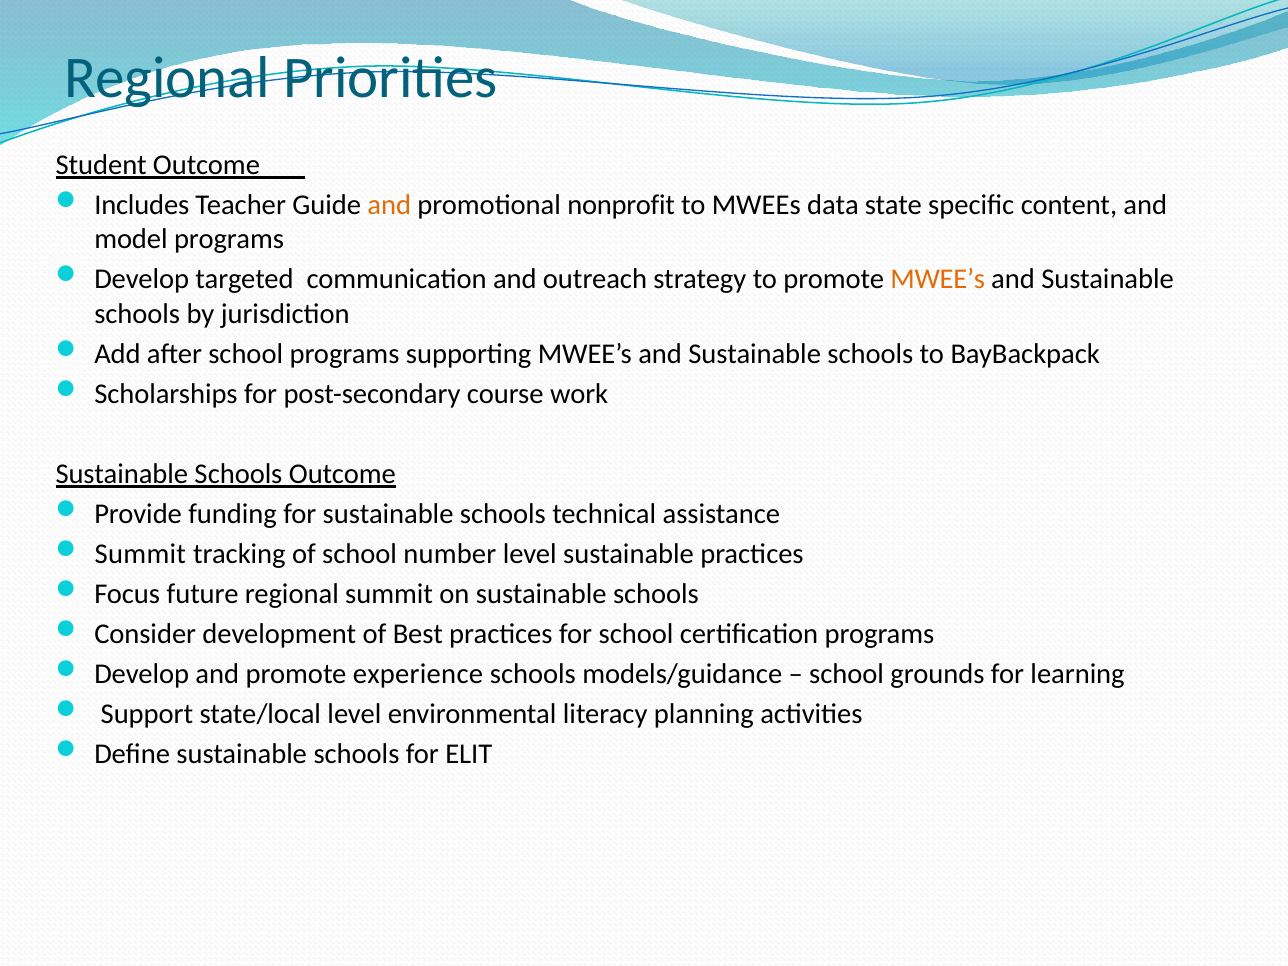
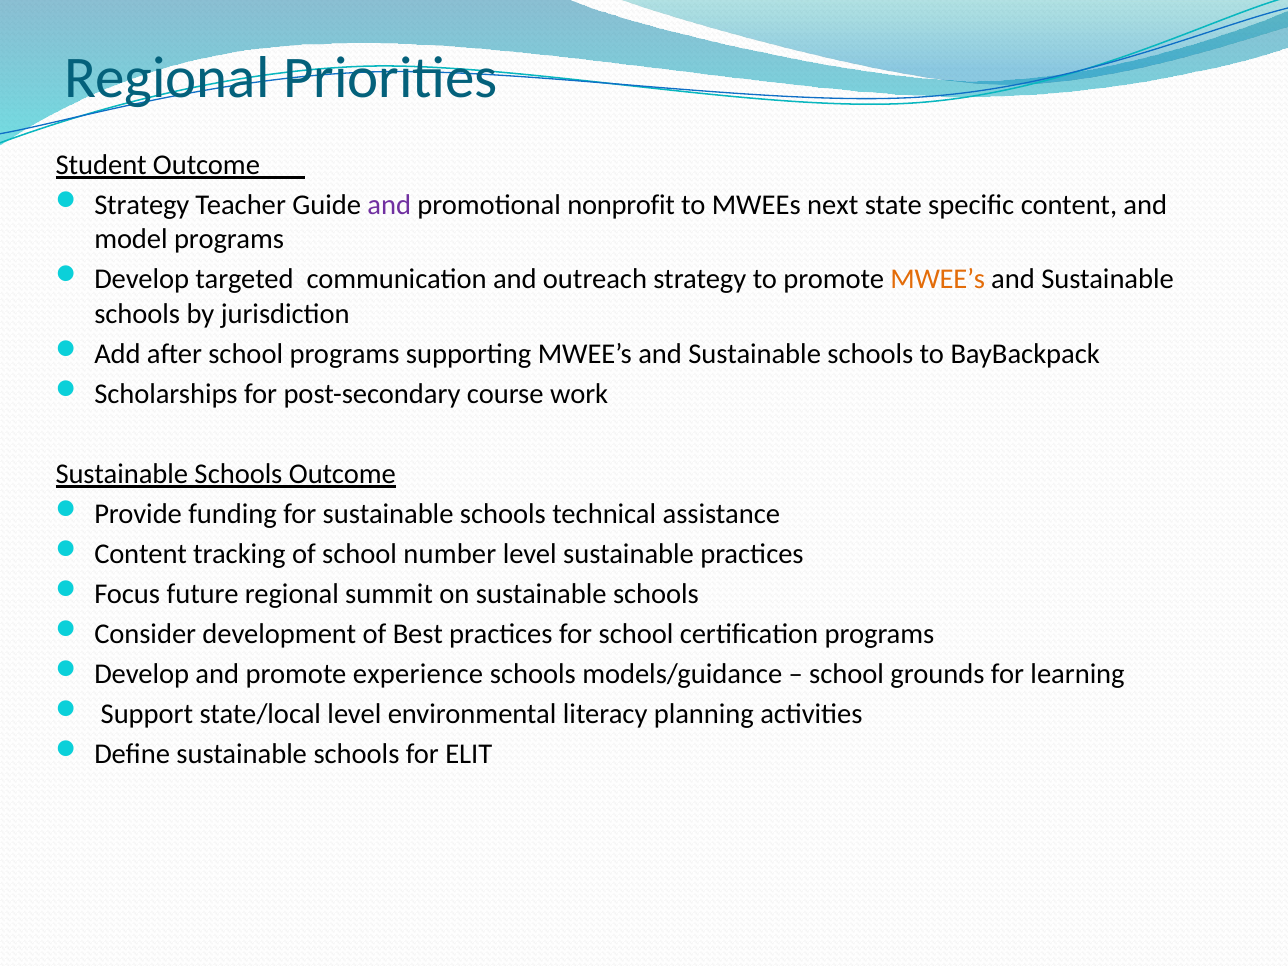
Includes: Includes -> Strategy (142, 205)
and colour: orange -> purple (389, 205)
data: data -> next (833, 205)
Summit: Summit -> Content (141, 554)
